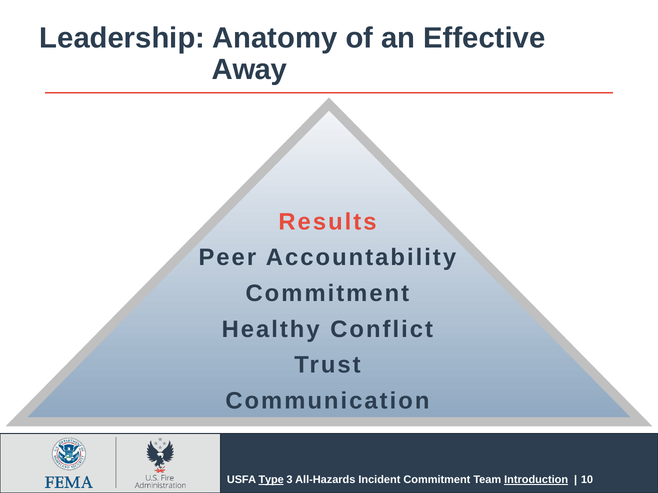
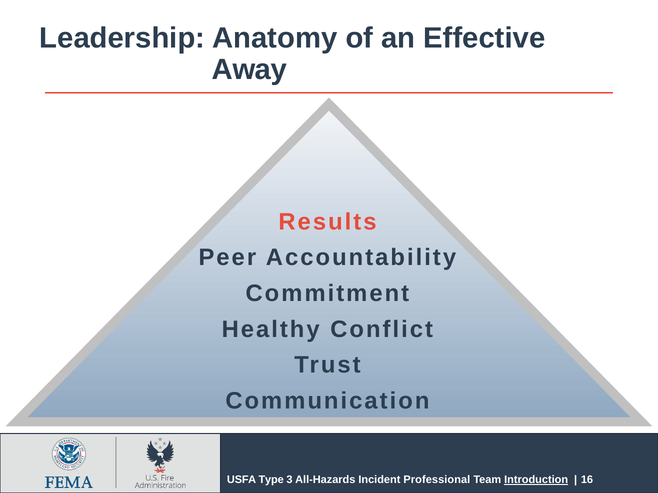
Type underline: present -> none (271, 480)
Incident Commitment: Commitment -> Professional (437, 480)
10: 10 -> 16 (587, 480)
